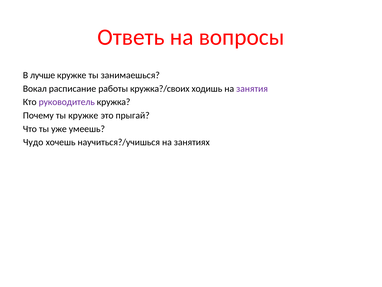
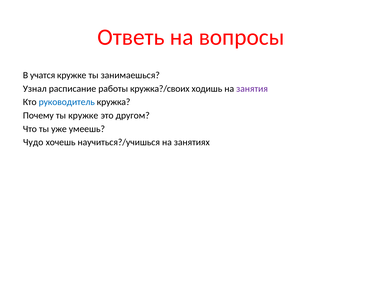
лучше: лучше -> учатся (43, 75)
Вокал: Вокал -> Узнал (35, 89)
руководитель colour: purple -> blue (67, 102)
прыгай: прыгай -> другом (133, 115)
